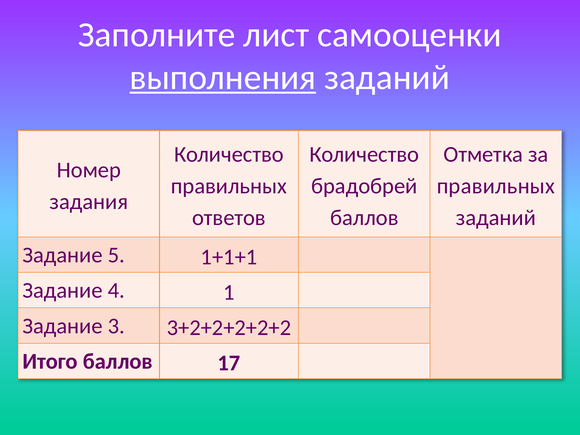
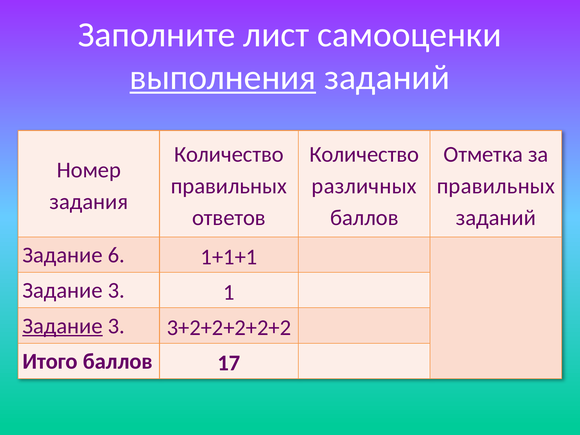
брадобрей: брадобрей -> различных (364, 186)
5: 5 -> 6 (116, 255)
4: 4 -> 3 (116, 290)
Задание underline: none -> present (63, 326)
